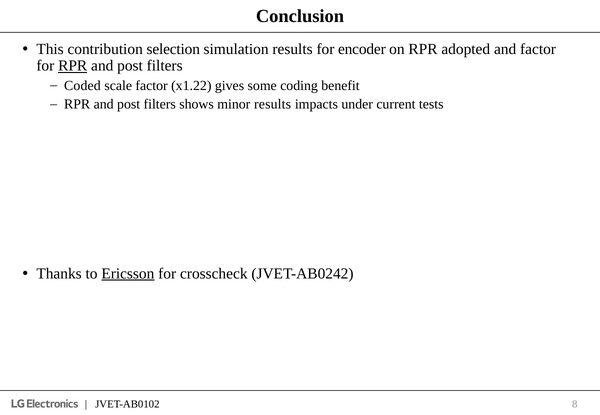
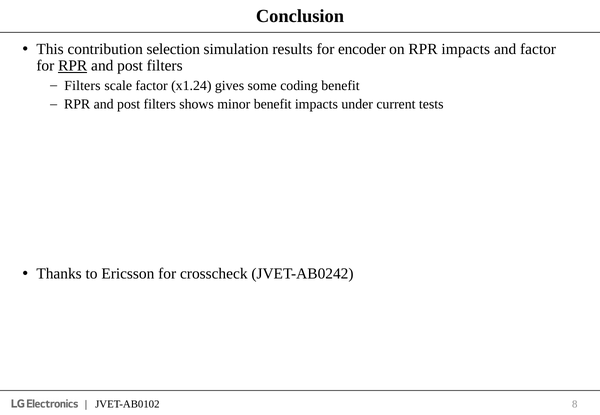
RPR adopted: adopted -> impacts (466, 49)
Coded: Coded -> Filters (82, 86)
x1.22: x1.22 -> x1.24 (191, 86)
minor results: results -> benefit (273, 104)
Ericsson underline: present -> none (128, 274)
